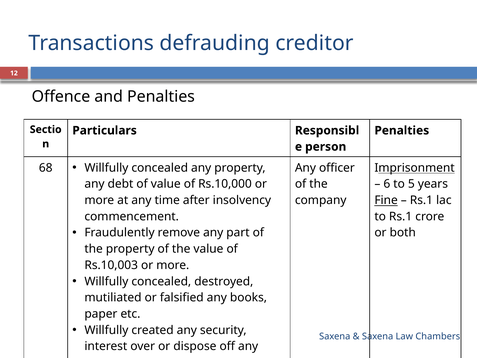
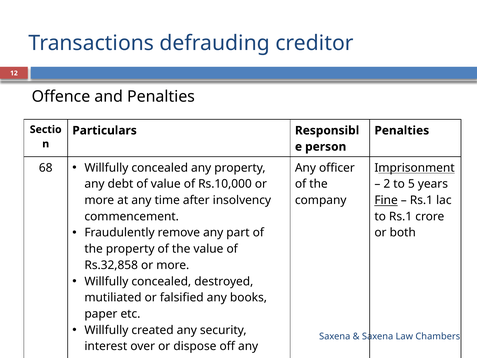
6: 6 -> 2 (387, 184)
Rs.10,003: Rs.10,003 -> Rs.32,858 (111, 265)
